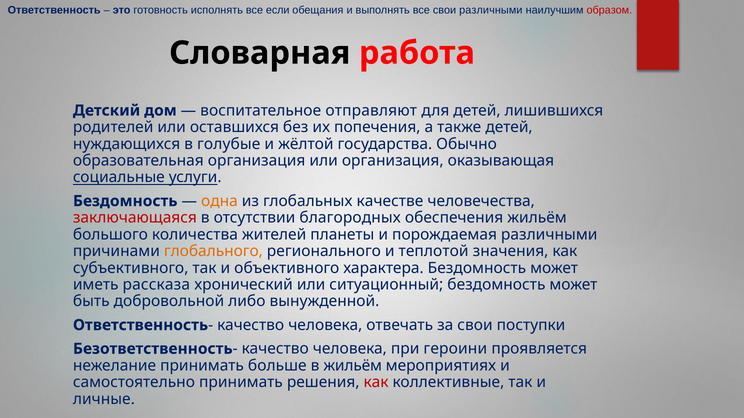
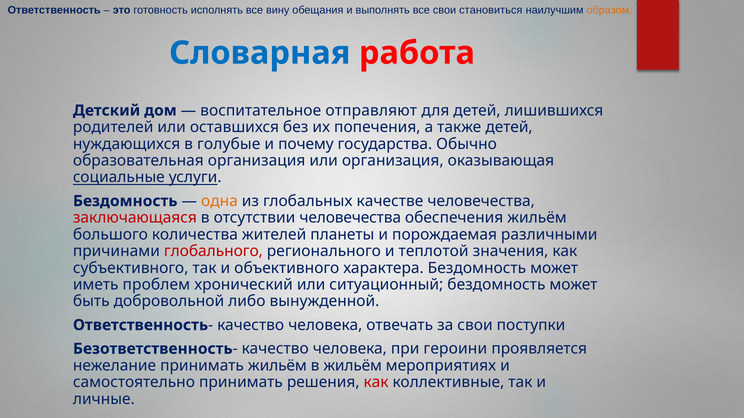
если: если -> вину (278, 10)
свои различными: различными -> становиться (491, 10)
образом colour: red -> orange (609, 10)
Словарная colour: black -> blue (260, 53)
жёлтой: жёлтой -> почему (306, 144)
отсутствии благородных: благородных -> человечества (350, 218)
глобального colour: orange -> red (213, 252)
рассказа: рассказа -> проблем (156, 285)
принимать больше: больше -> жильём (277, 366)
